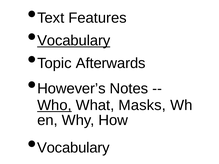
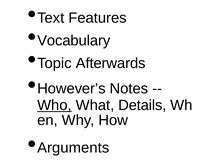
Vocabulary underline: present -> none (74, 41)
Masks: Masks -> Details (142, 105)
Vocabulary: Vocabulary -> Arguments (73, 148)
